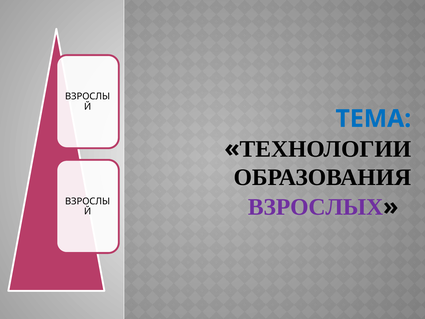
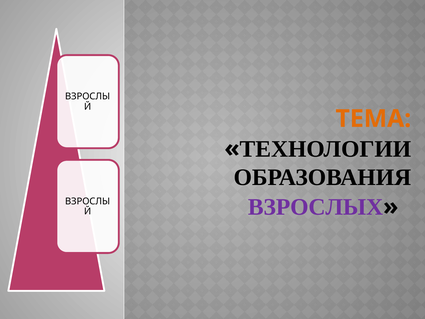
ТЕМА colour: blue -> orange (373, 119)
